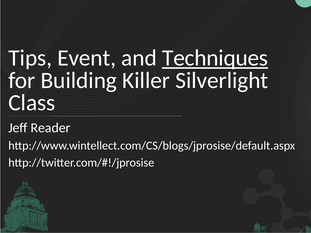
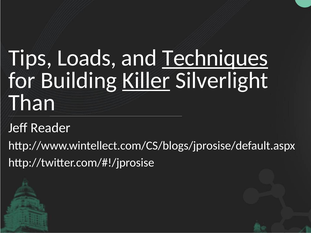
Event: Event -> Loads (87, 58)
Killer underline: none -> present (146, 80)
Class: Class -> Than (32, 103)
